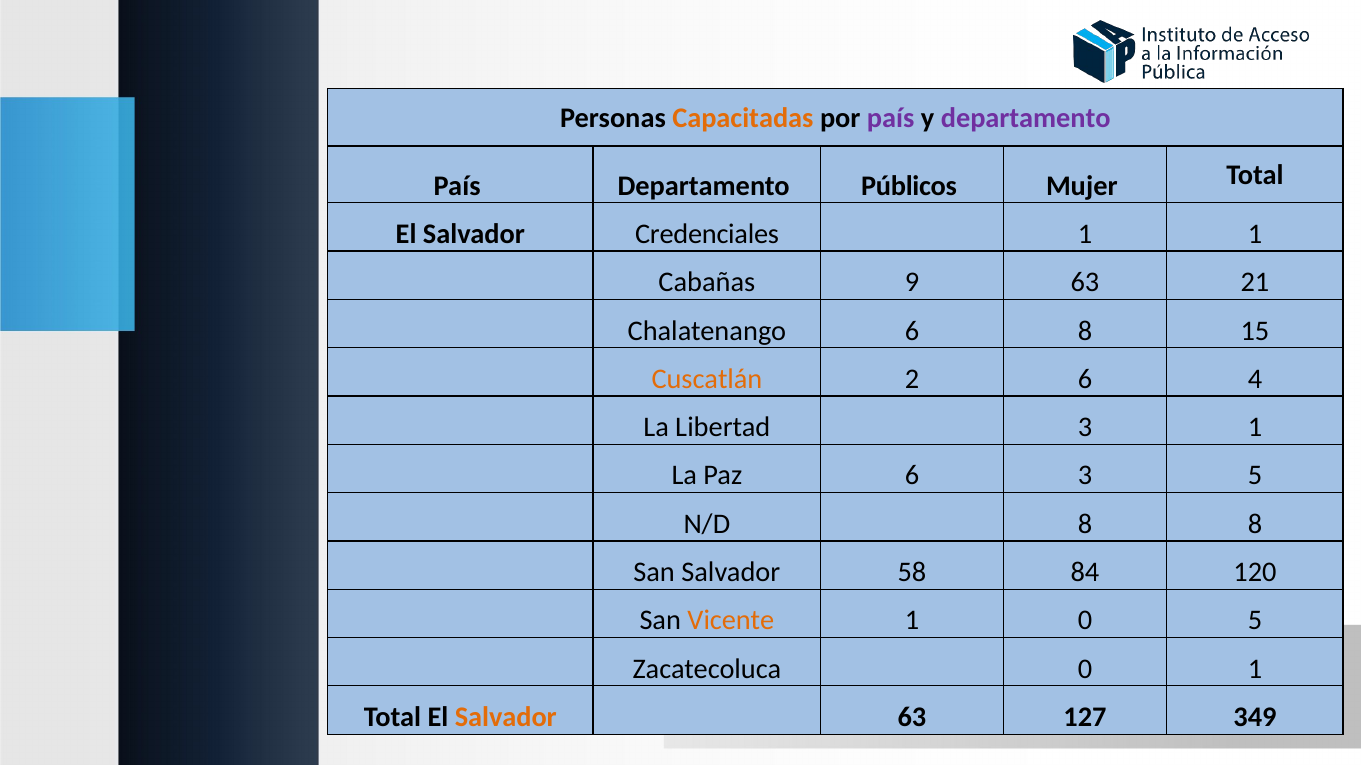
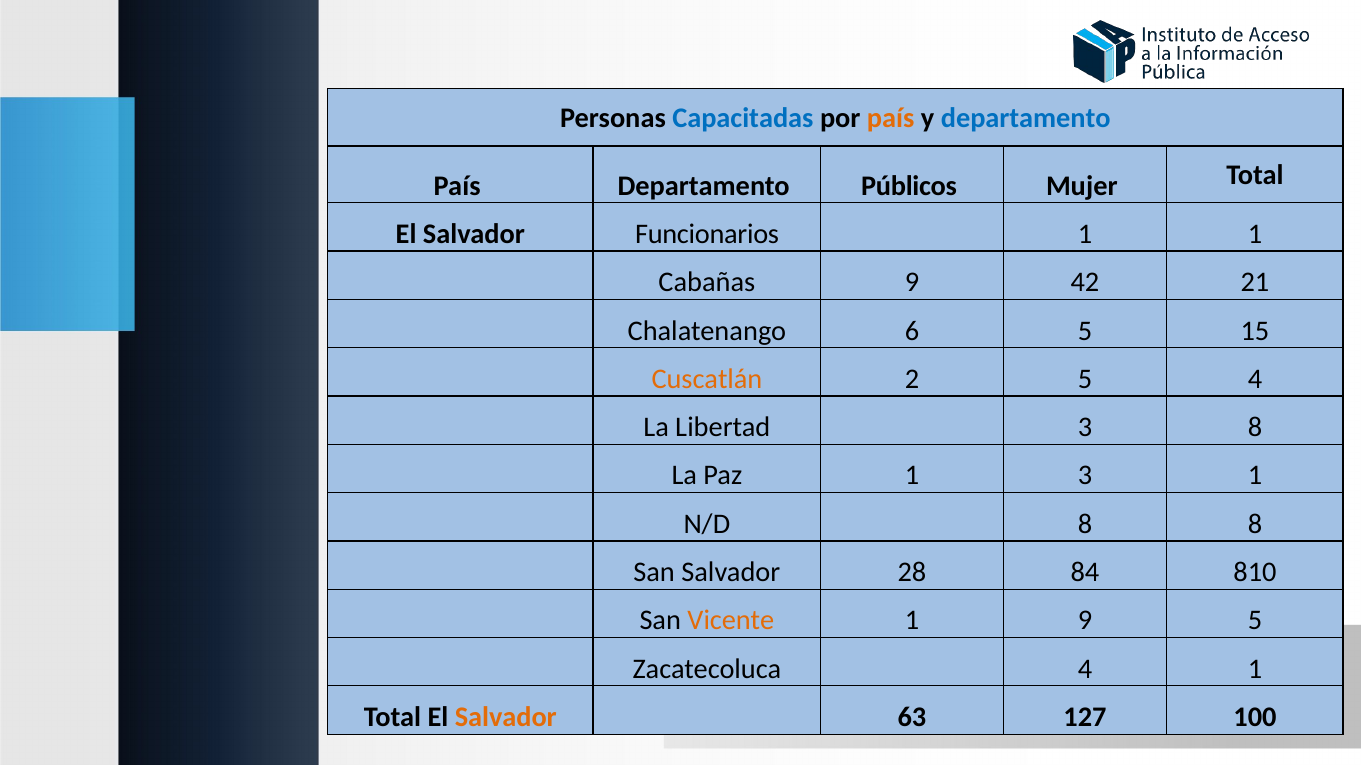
Capacitadas colour: orange -> blue (743, 118)
país colour: purple -> orange (891, 118)
departamento colour: purple -> blue (1026, 118)
Credenciales: Credenciales -> Funcionarios (707, 234)
9 63: 63 -> 42 (1085, 283)
6 8: 8 -> 5 (1085, 331)
2 6: 6 -> 5 (1085, 379)
3 1: 1 -> 8 (1255, 428)
Paz 6: 6 -> 1 (912, 476)
3 5: 5 -> 1 (1255, 476)
58: 58 -> 28 (912, 573)
120: 120 -> 810 (1255, 573)
1 0: 0 -> 9 (1085, 621)
Zacatecoluca 0: 0 -> 4 (1085, 669)
349: 349 -> 100 (1255, 718)
